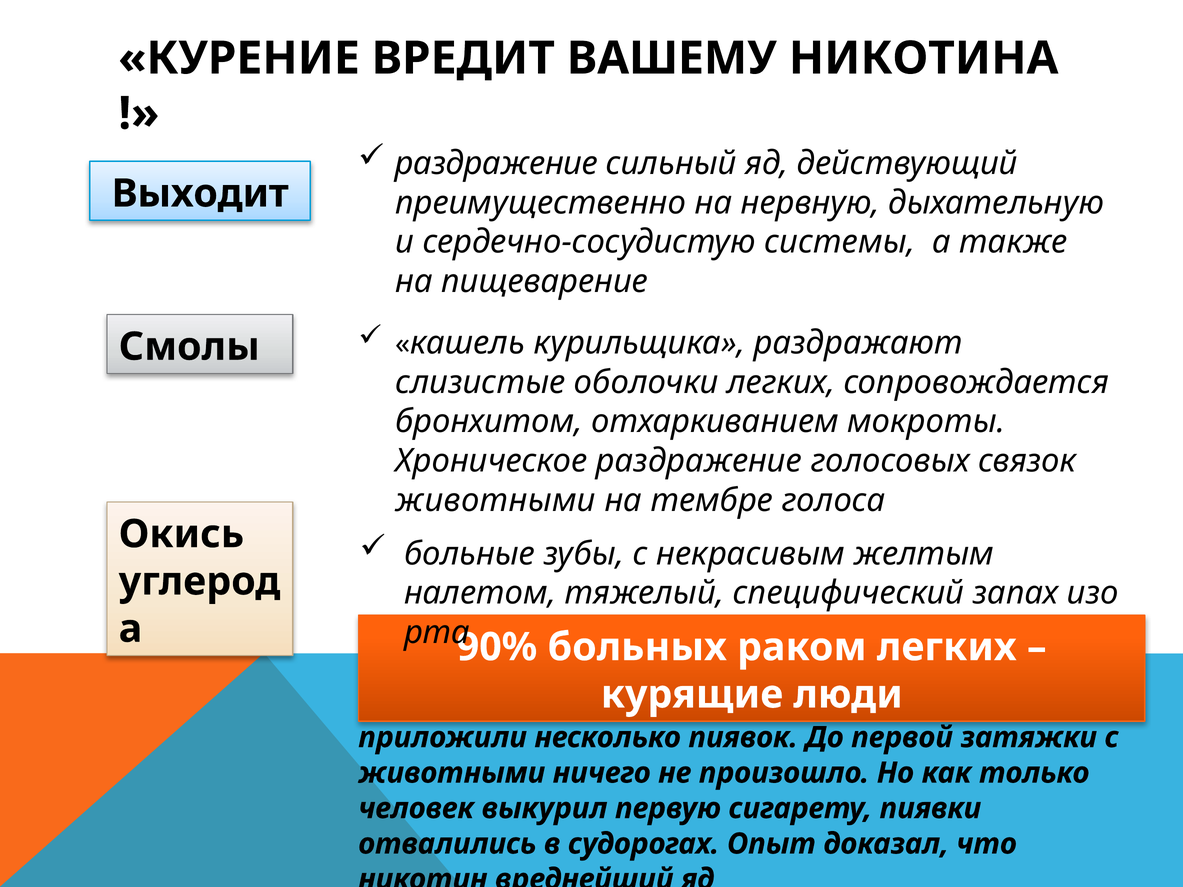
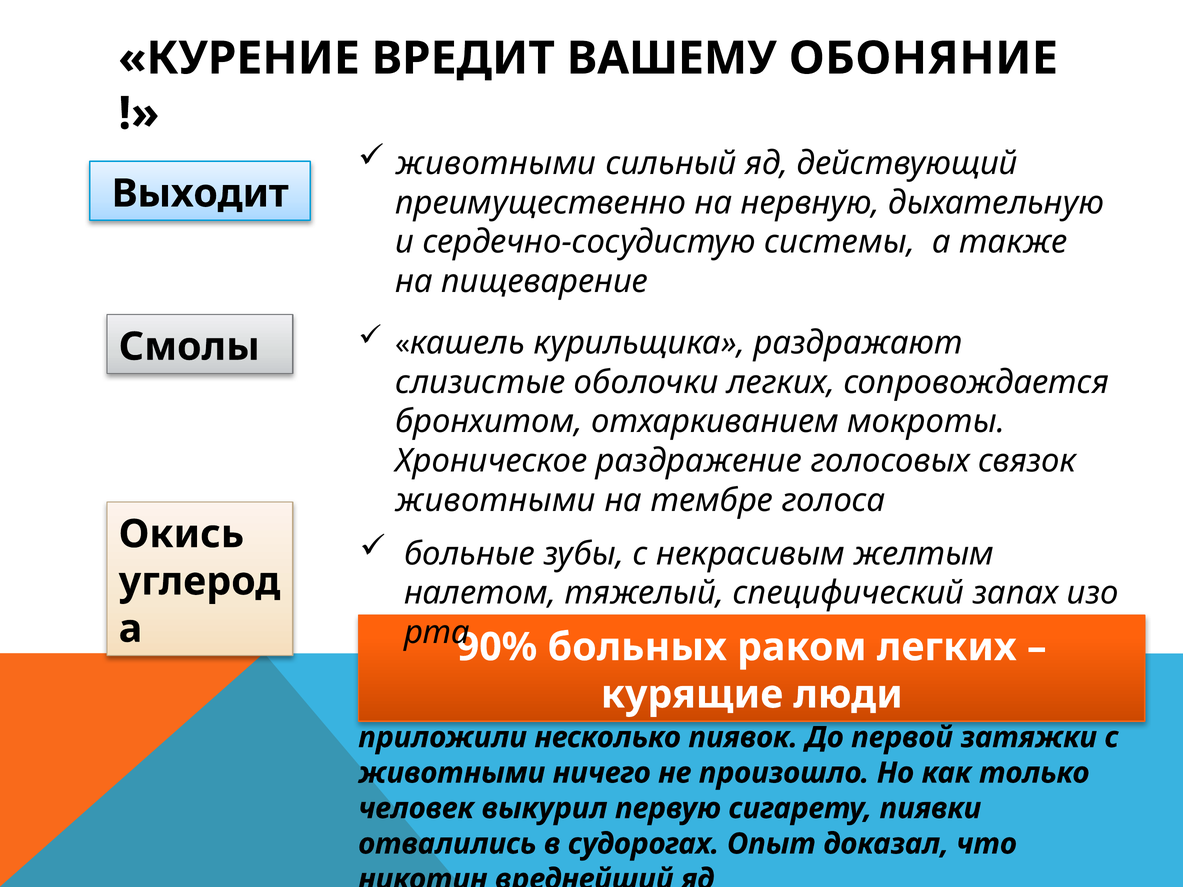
НИКОТИНА: НИКОТИНА -> ОБОНЯНИЕ (923, 58)
раздражение: раздражение -> животными (496, 163)
